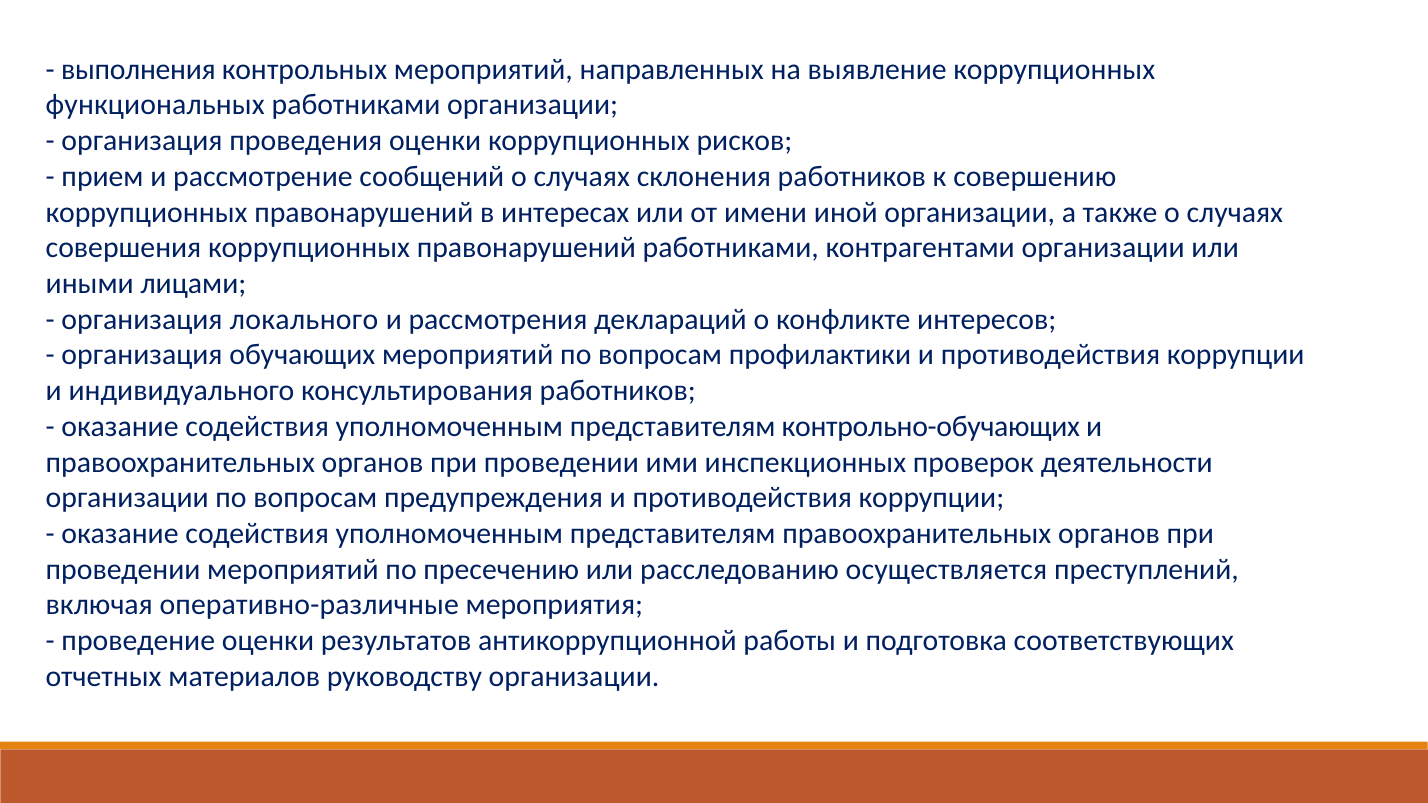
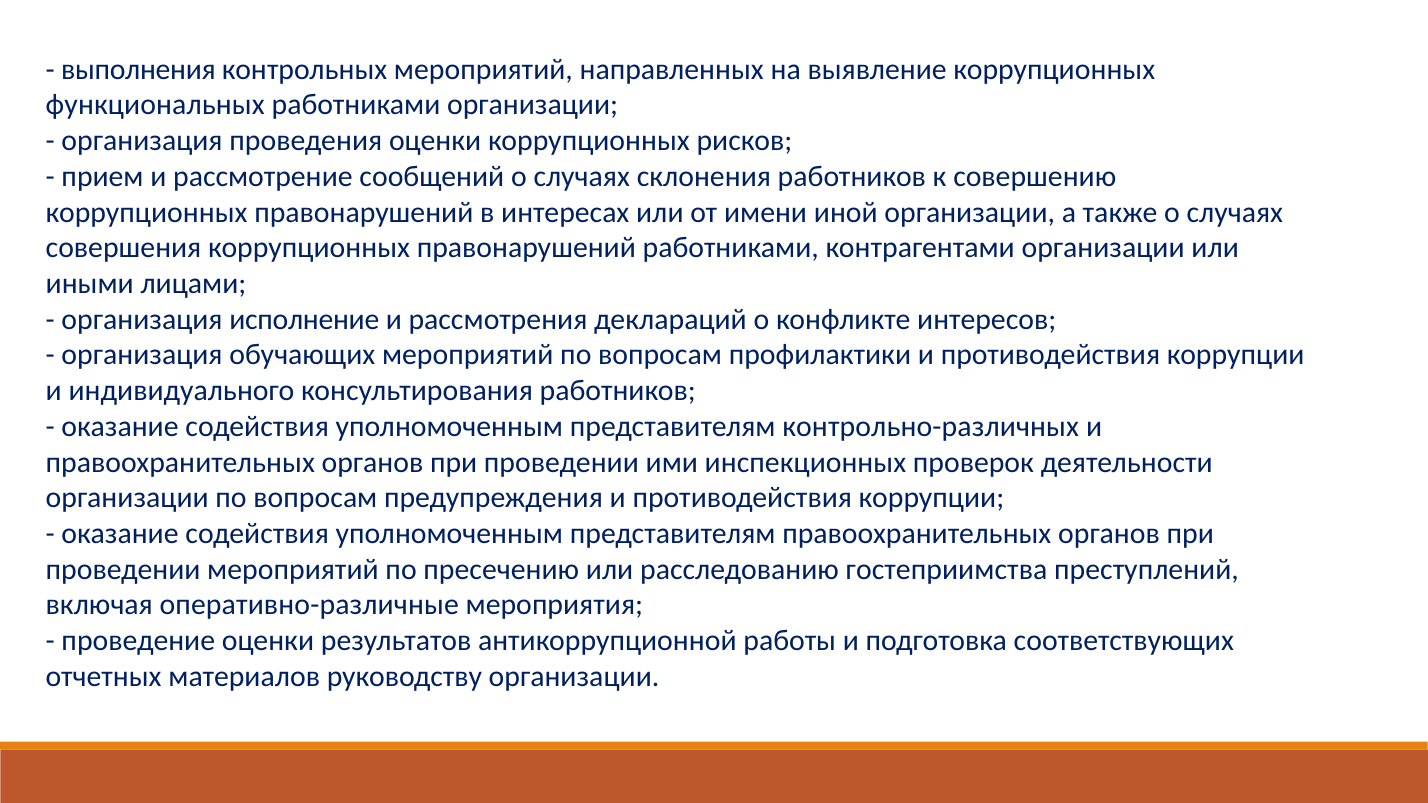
локального: локального -> исполнение (304, 319)
контрольно-обучающих: контрольно-обучающих -> контрольно-различных (931, 427)
осуществляется: осуществляется -> гостеприимства (947, 569)
